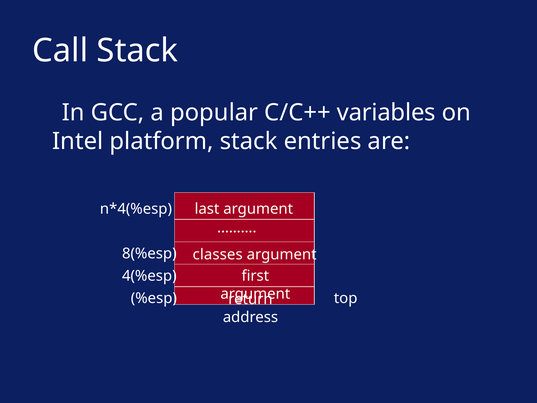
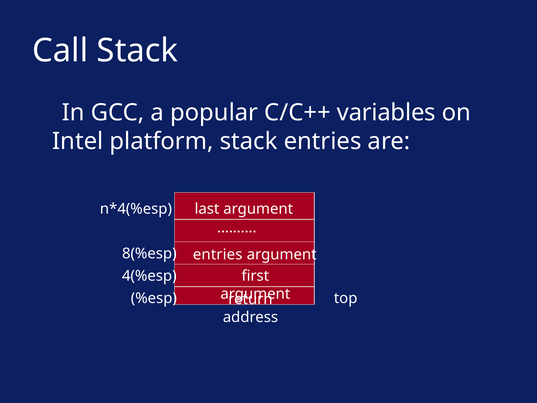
classes: classes -> entries (218, 254)
